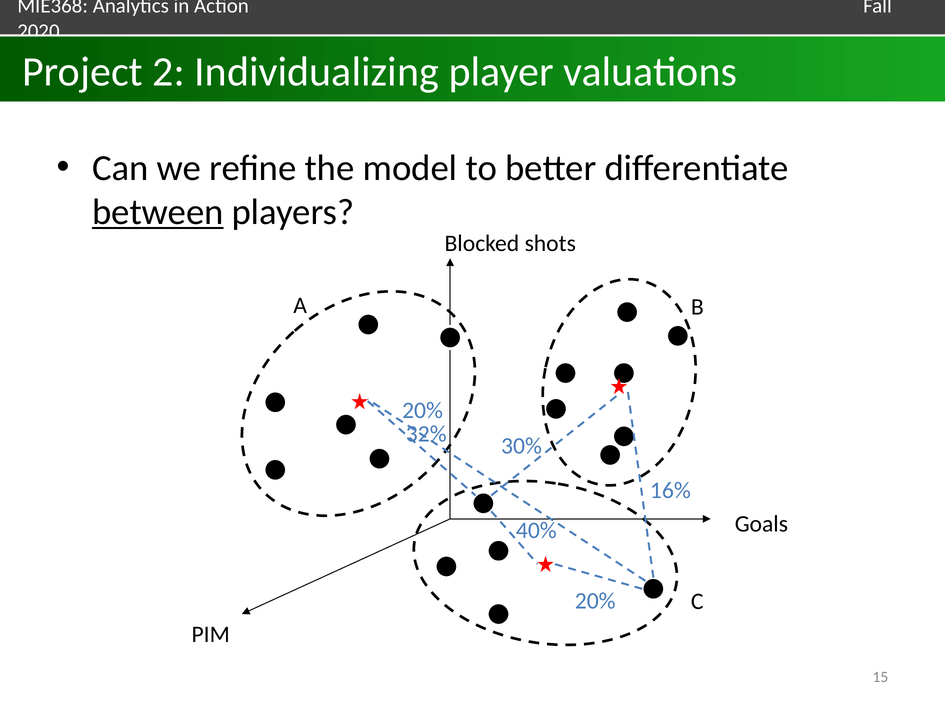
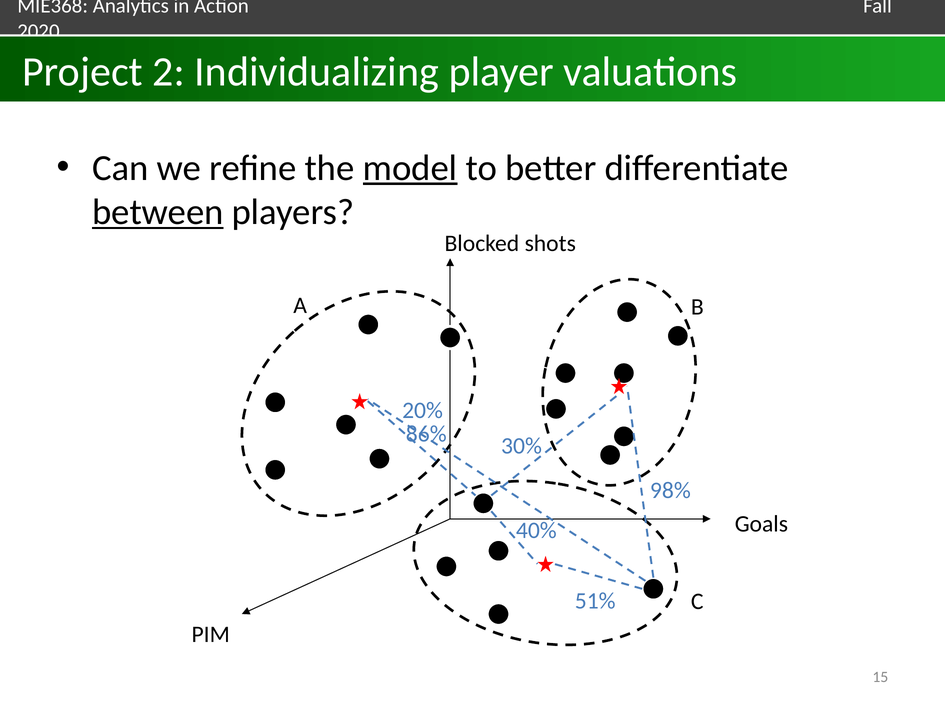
model underline: none -> present (410, 168)
32%: 32% -> 86% (426, 434)
16%: 16% -> 98% (670, 490)
20%: 20% -> 51% (595, 601)
